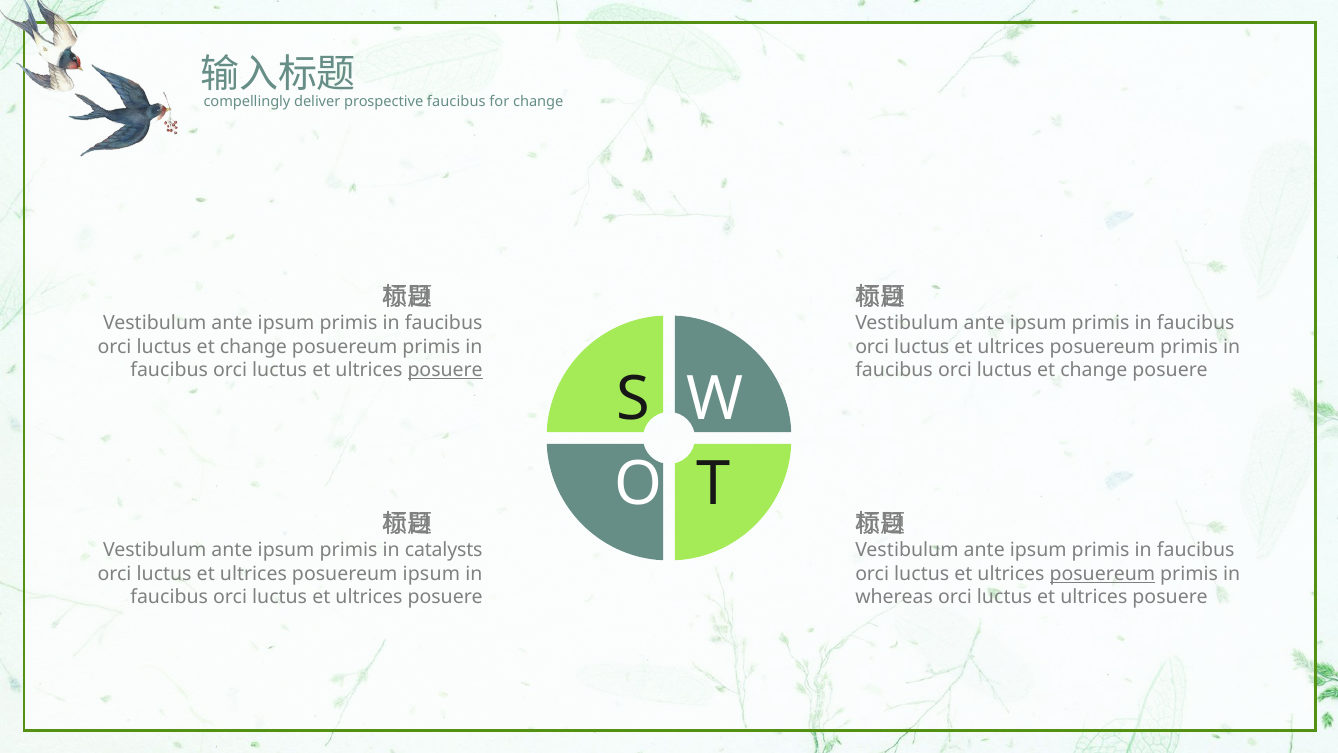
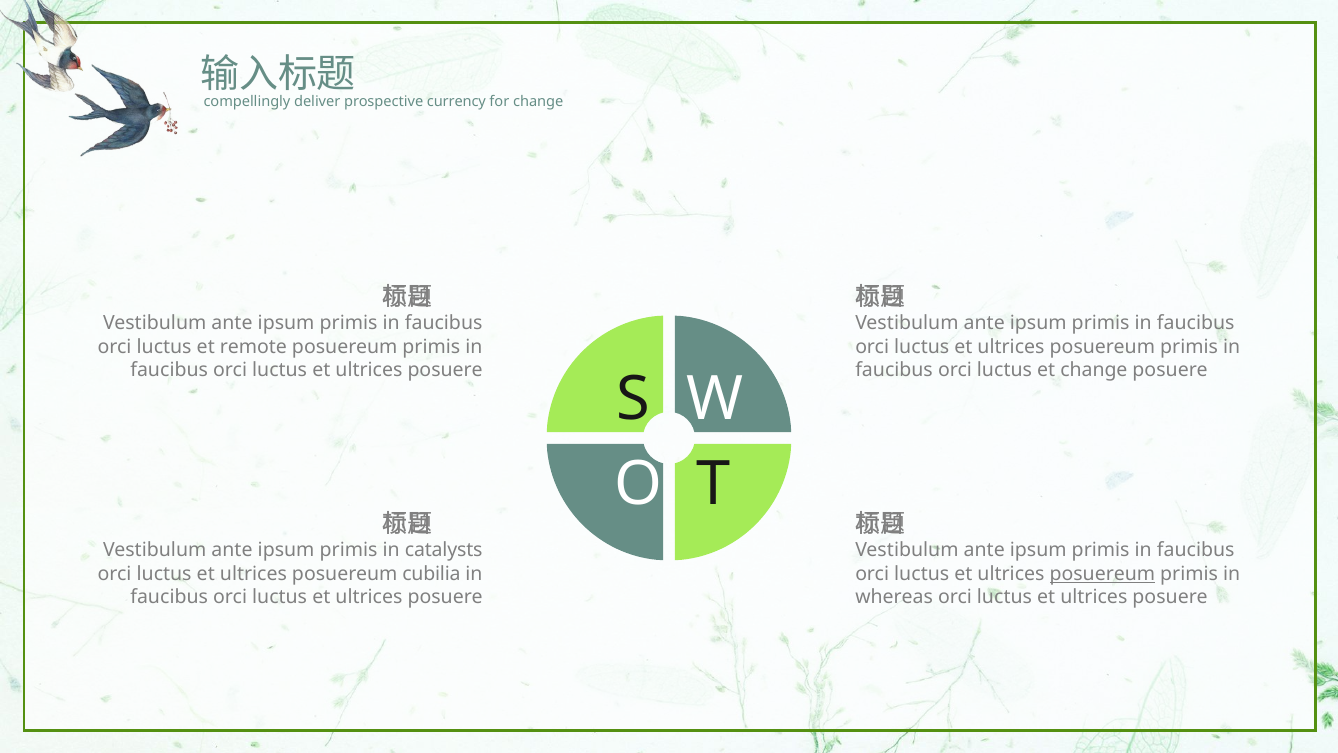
prospective faucibus: faucibus -> currency (456, 101)
change: change -> remote (253, 346)
posuere underline: present -> none (445, 370)
posuereum ipsum: ipsum -> cubilia (431, 574)
